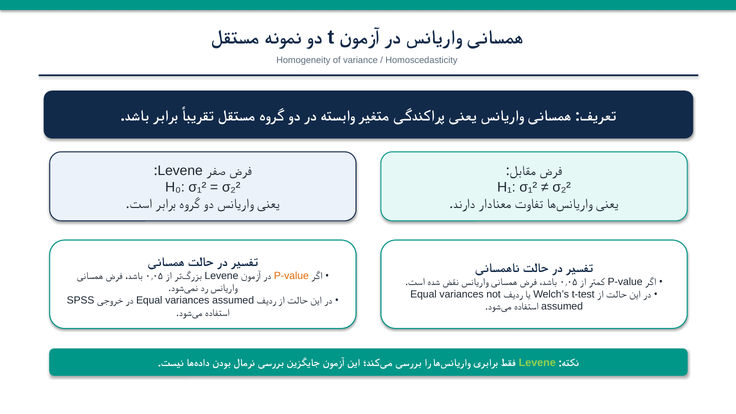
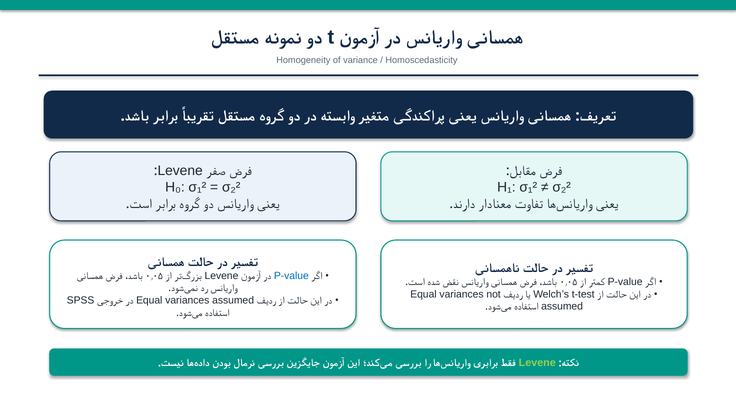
P-value colour: orange -> blue (291, 276)
